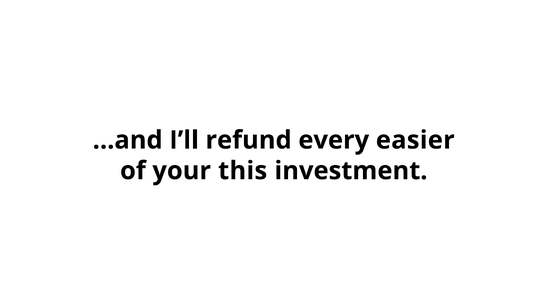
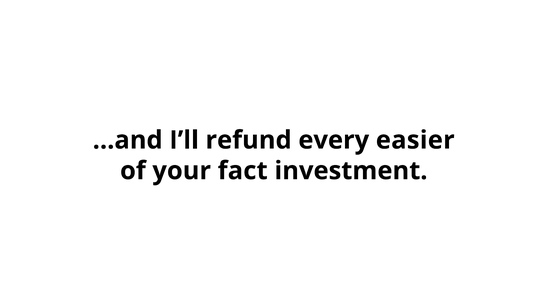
this: this -> fact (243, 171)
